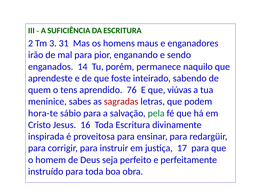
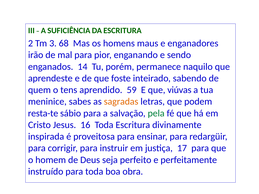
31: 31 -> 68 (64, 43)
76: 76 -> 59 (132, 90)
sagradas colour: red -> orange (121, 102)
hora-te: hora-te -> resta-te (43, 113)
